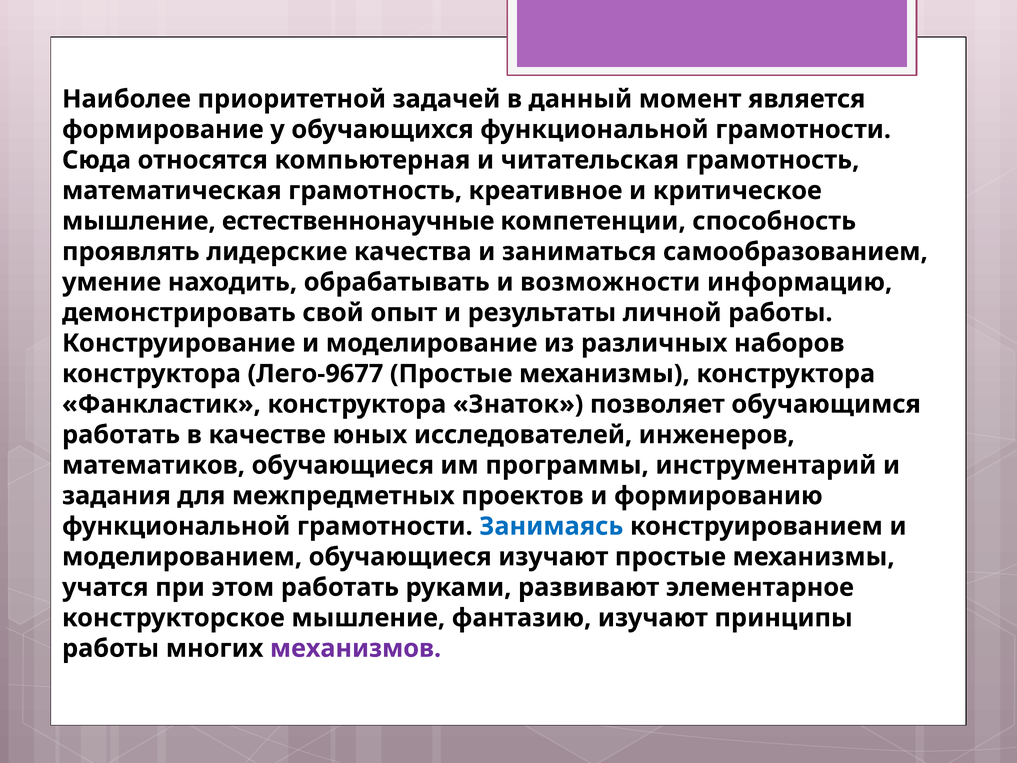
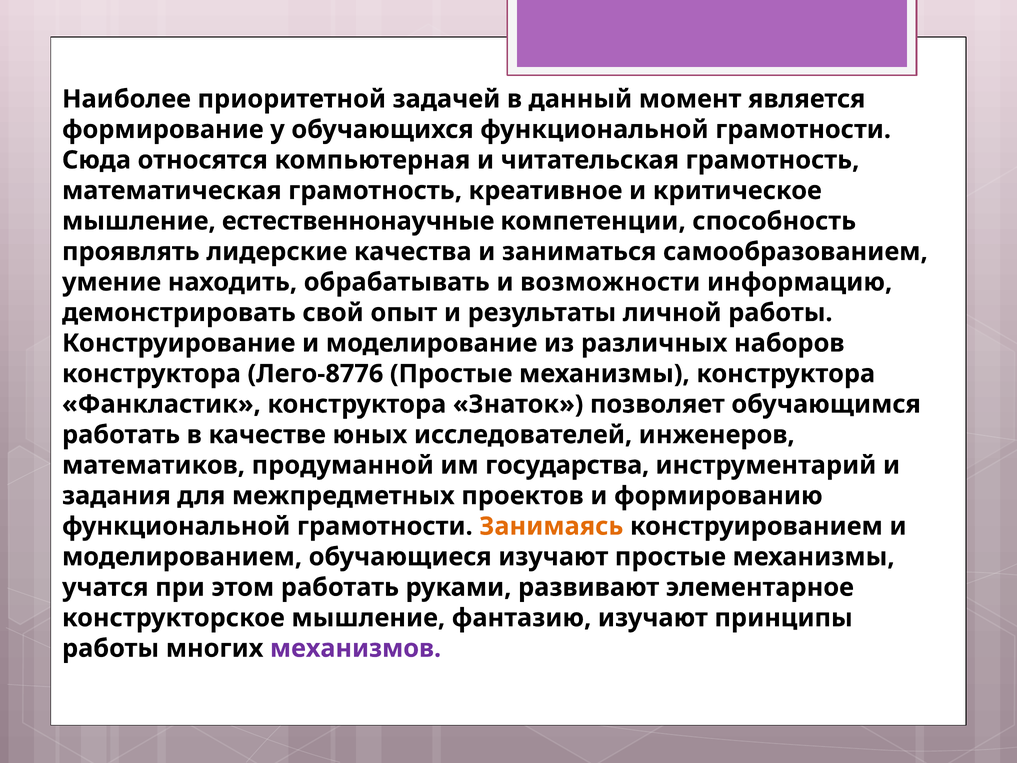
Лего-9677: Лего-9677 -> Лего-8776 (315, 374)
математиков обучающиеся: обучающиеся -> продуманной (343, 465)
программы: программы -> государства (567, 465)
Занимаясь colour: blue -> orange (551, 526)
